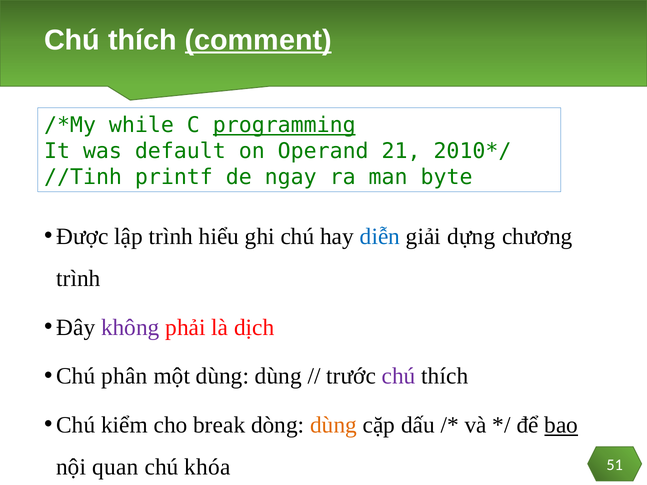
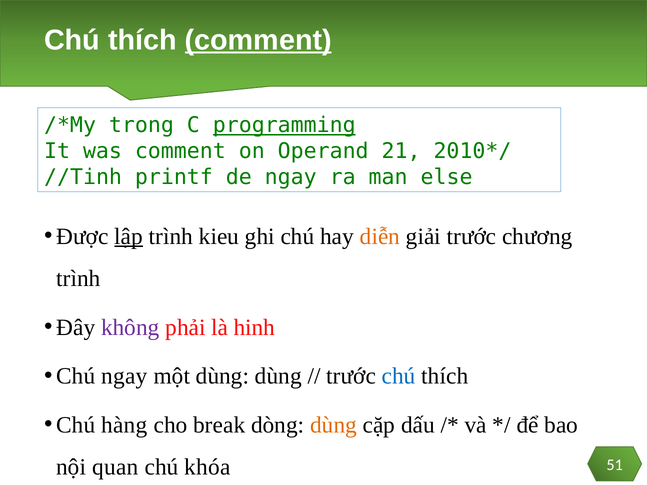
while: while -> trong (141, 125)
was default: default -> comment (180, 151)
byte: byte -> else (446, 177)
lập underline: none -> present (129, 237)
hiểu: hiểu -> kieu (219, 237)
diễn colour: blue -> orange (380, 237)
giải dựng: dựng -> trước (472, 237)
dịch: dịch -> hinh (254, 328)
Chú phân: phân -> ngay (124, 376)
chú colour: purple -> blue (399, 376)
kiểm: kiểm -> hàng (124, 425)
bao underline: present -> none (561, 425)
